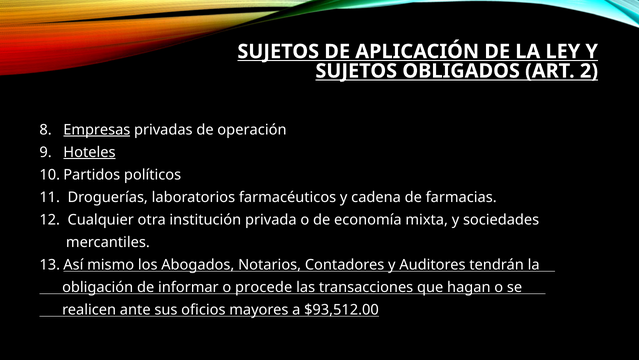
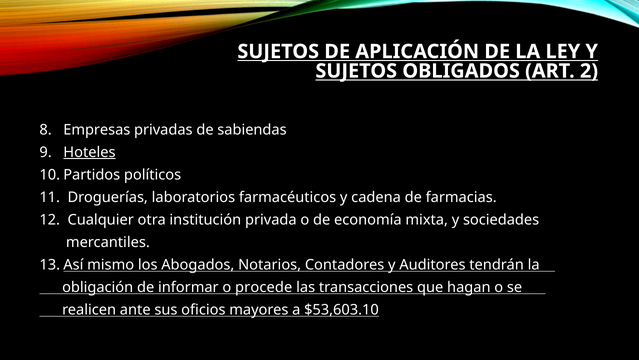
Empresas underline: present -> none (97, 130)
operación: operación -> sabiendas (252, 130)
$93,512.00: $93,512.00 -> $53,603.10 (341, 309)
